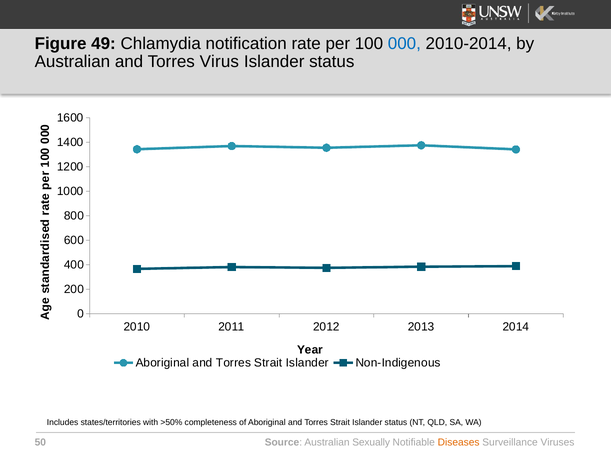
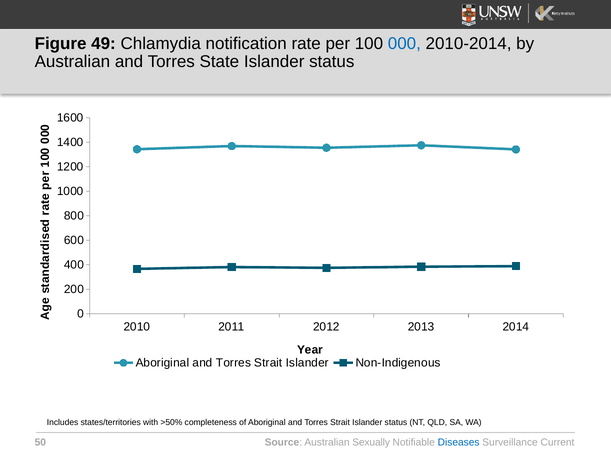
Virus: Virus -> State (219, 62)
Diseases colour: orange -> blue (459, 443)
Viruses: Viruses -> Current (557, 443)
